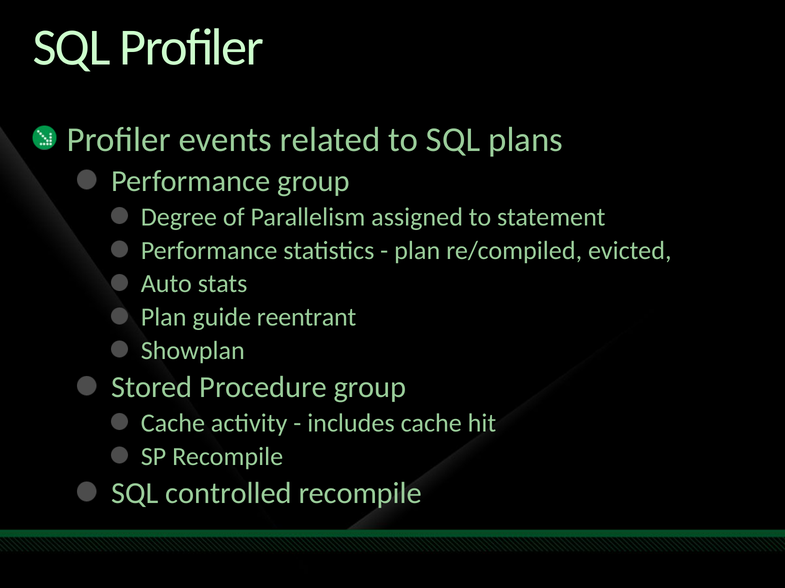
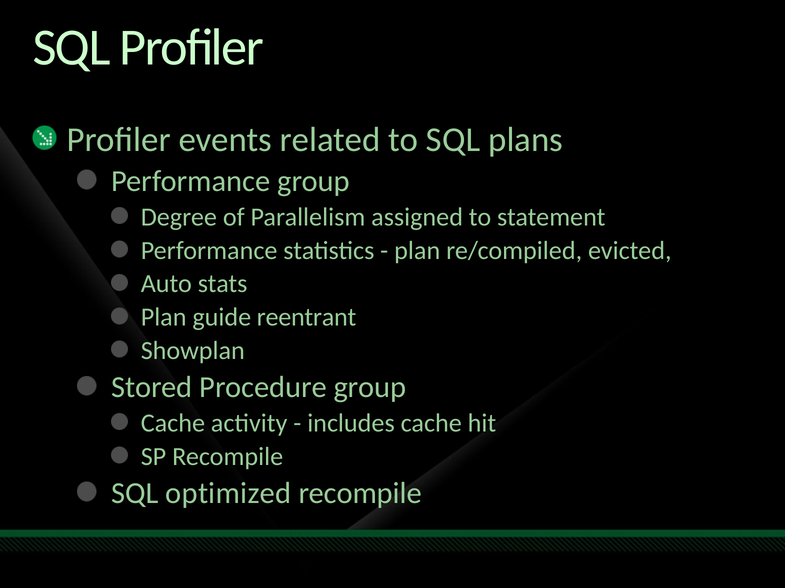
controlled: controlled -> optimized (228, 494)
